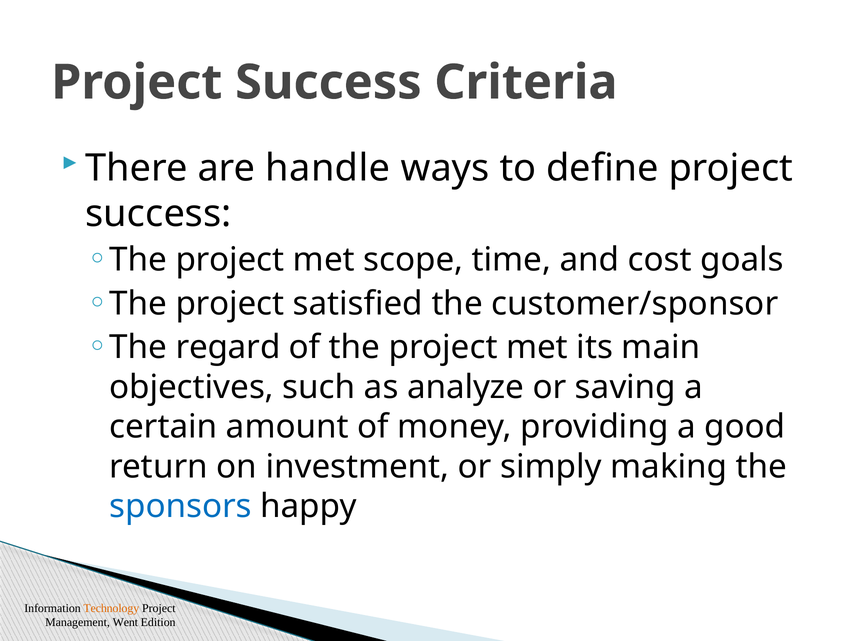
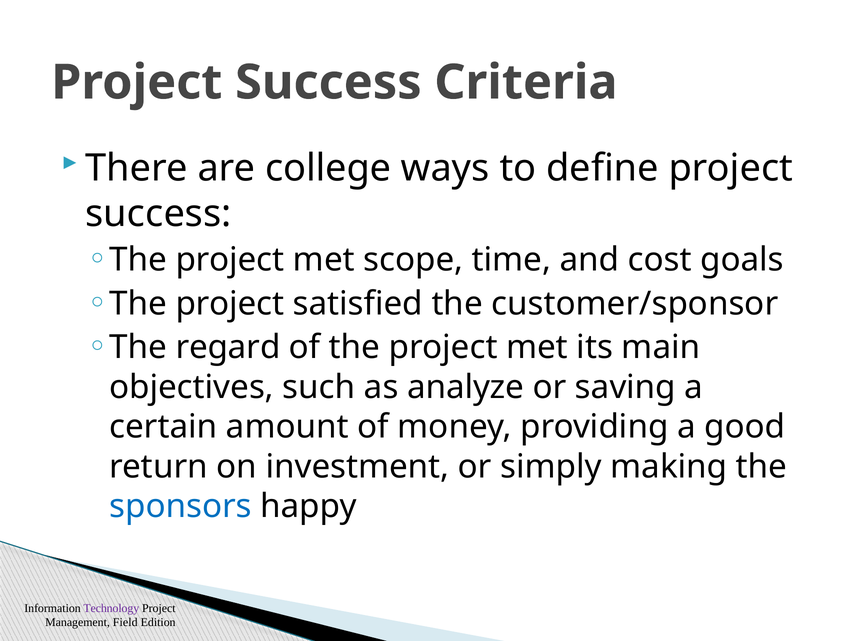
handle: handle -> college (328, 168)
Technology colour: orange -> purple (111, 608)
Went: Went -> Field (125, 623)
